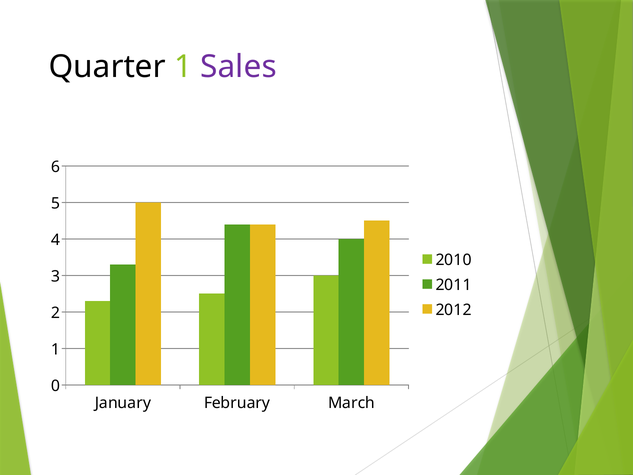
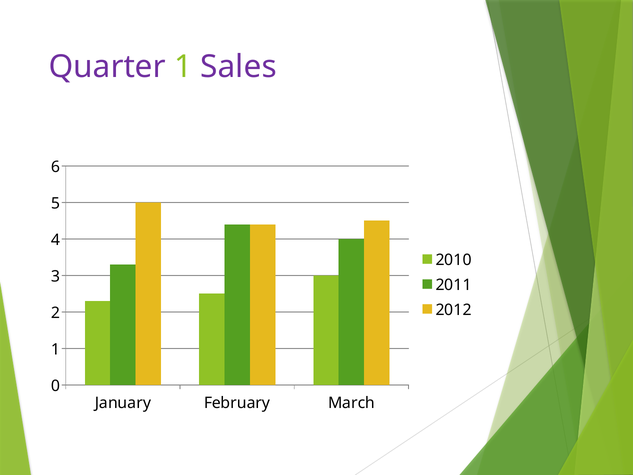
Quarter colour: black -> purple (107, 67)
